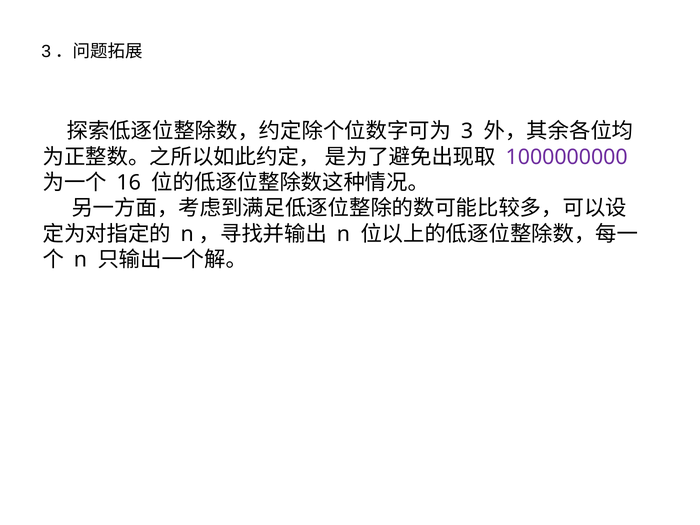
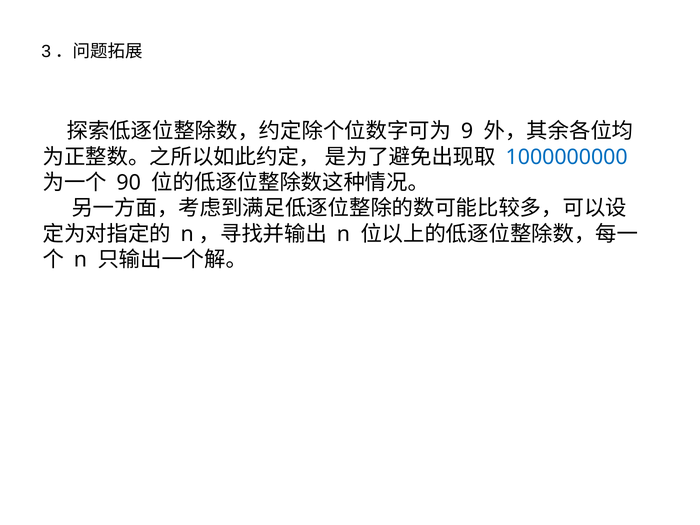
3: 3 -> 9 (467, 131)
1000000000 colour: purple -> blue (567, 157)
16: 16 -> 90 (129, 183)
